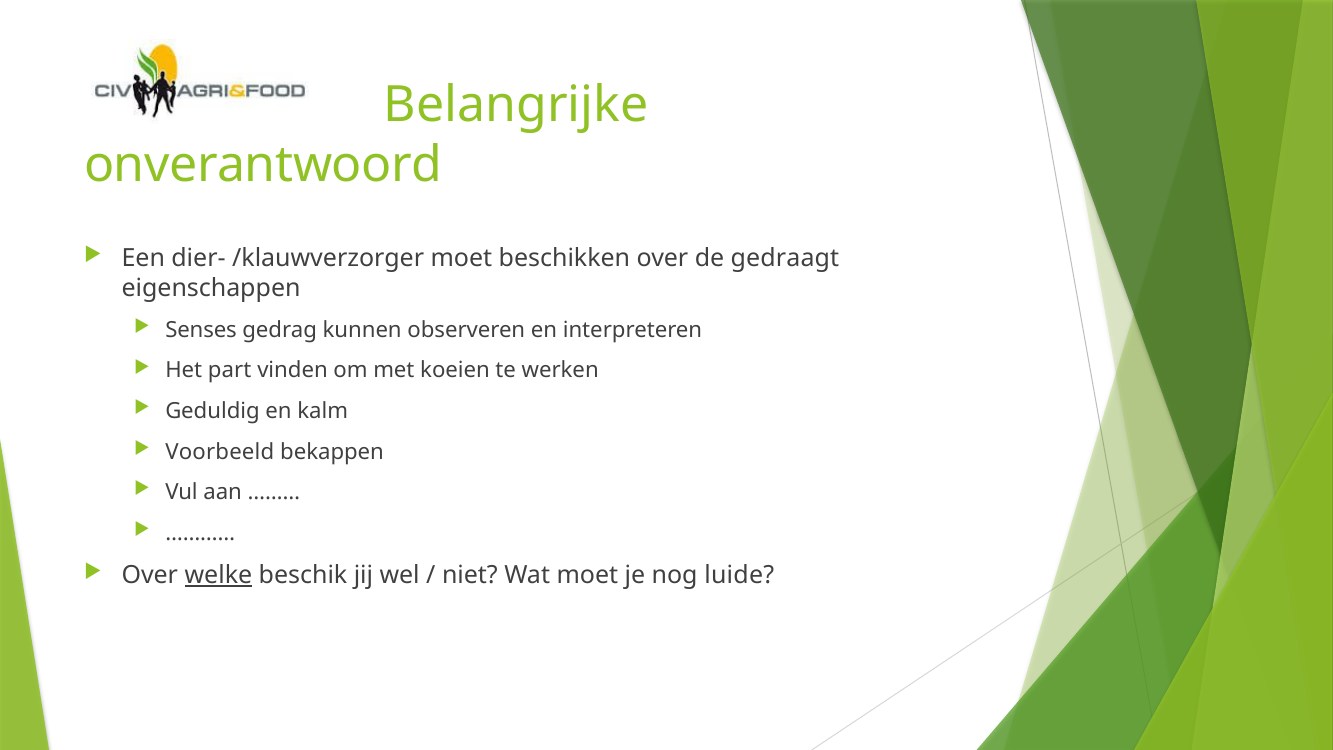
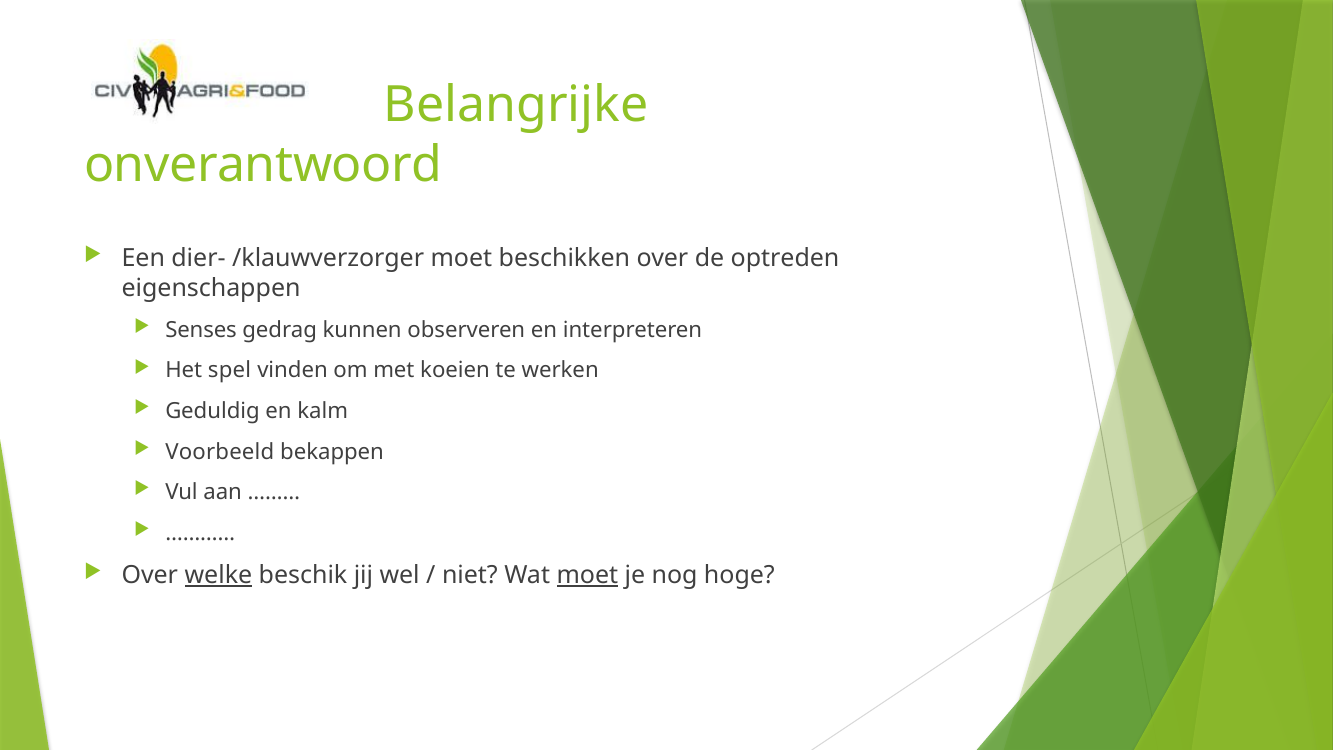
gedraagt: gedraagt -> optreden (785, 258)
part: part -> spel (230, 371)
moet underline: none -> present (587, 575)
luide: luide -> hoge (739, 575)
